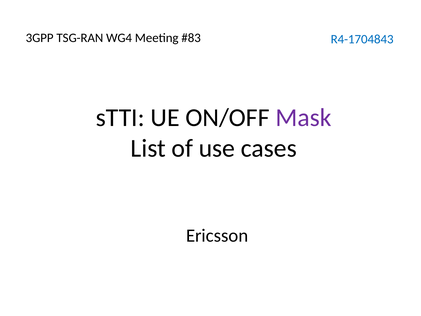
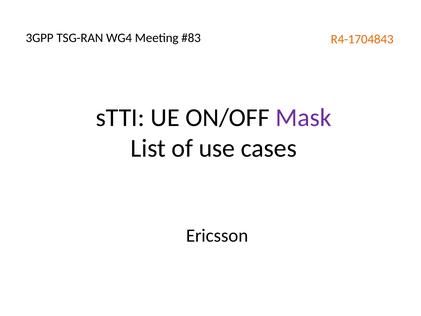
R4-1704843 colour: blue -> orange (362, 39)
